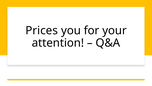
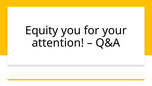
Prices: Prices -> Equity (42, 30)
